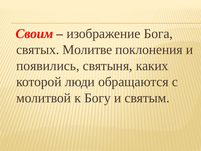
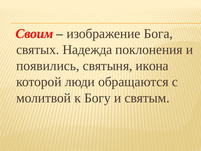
Молитве: Молитве -> Надежда (87, 50)
каких: каких -> икона (152, 66)
